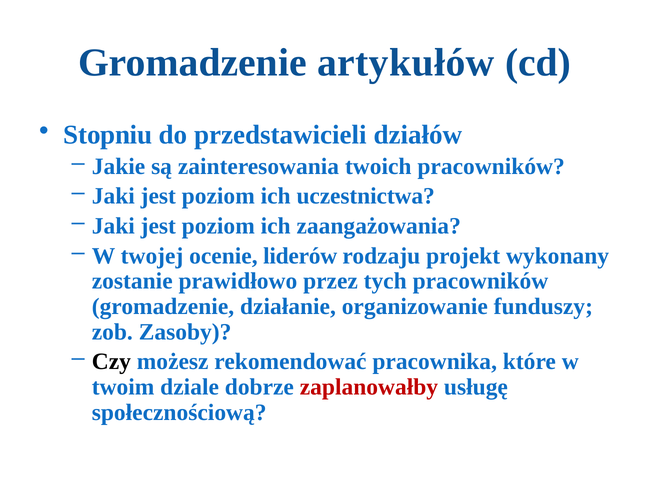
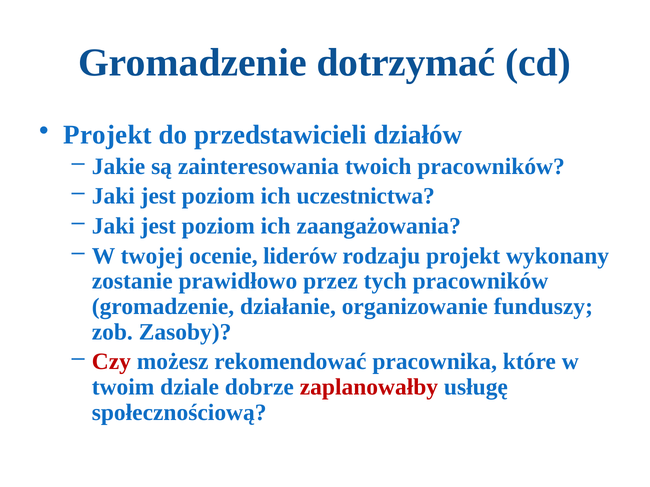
artykułów: artykułów -> dotrzymać (406, 63)
Stopniu: Stopniu -> Projekt (108, 135)
Czy colour: black -> red (111, 362)
